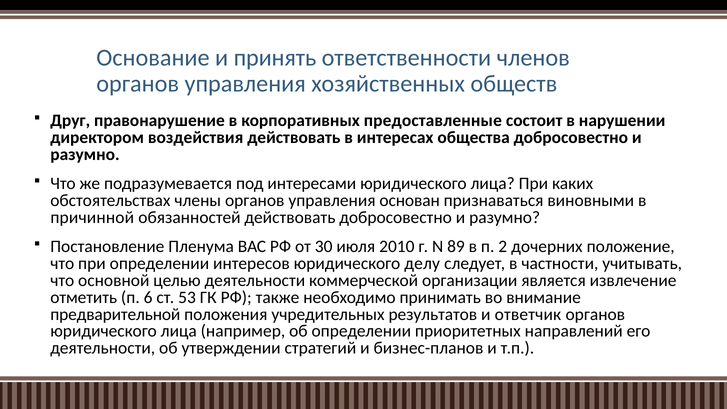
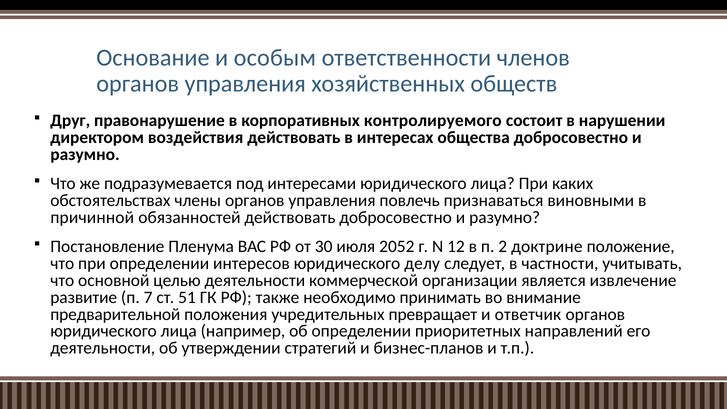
принять: принять -> особым (275, 58)
предоставленные: предоставленные -> контролируемого (433, 121)
основан: основан -> повлечь (410, 201)
2010: 2010 -> 2052 (397, 247)
89: 89 -> 12 (456, 247)
дочерних: дочерних -> доктрине (547, 247)
отметить: отметить -> развитие (84, 297)
6: 6 -> 7 (148, 297)
53: 53 -> 51 (187, 297)
результатов: результатов -> превращает (433, 314)
